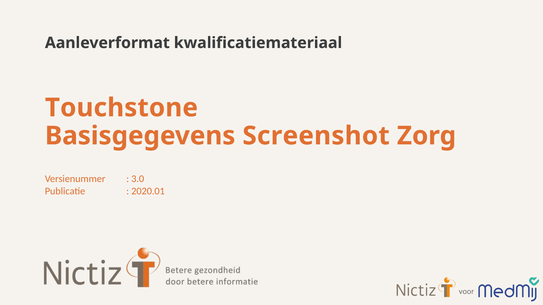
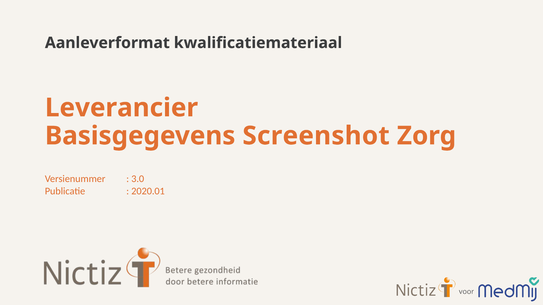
Touchstone: Touchstone -> Leverancier (122, 108)
